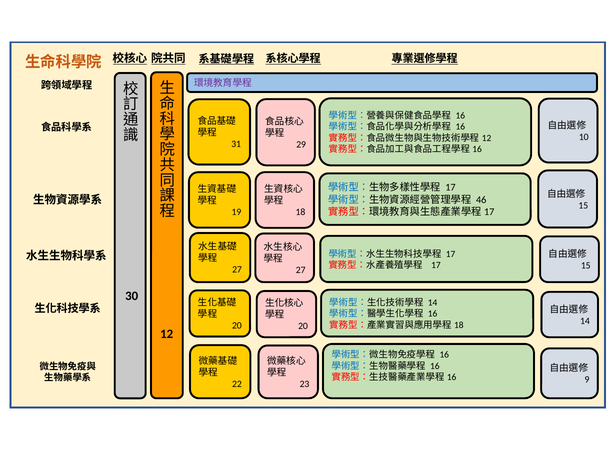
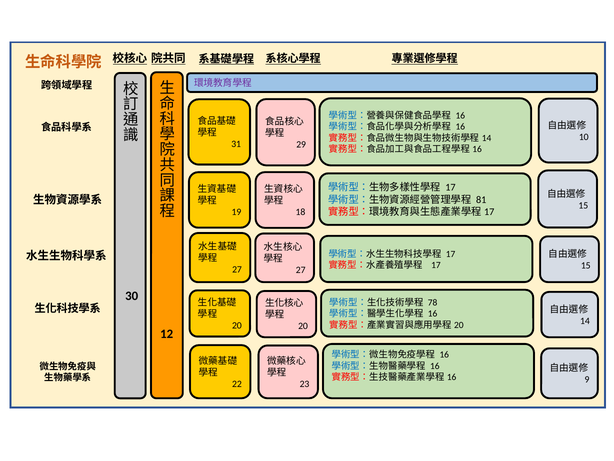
12: 12 -> 14 (487, 138)
46: 46 -> 81 (481, 200)
14: 14 -> 78 (433, 302)
18: 18 -> 20 (459, 325)
